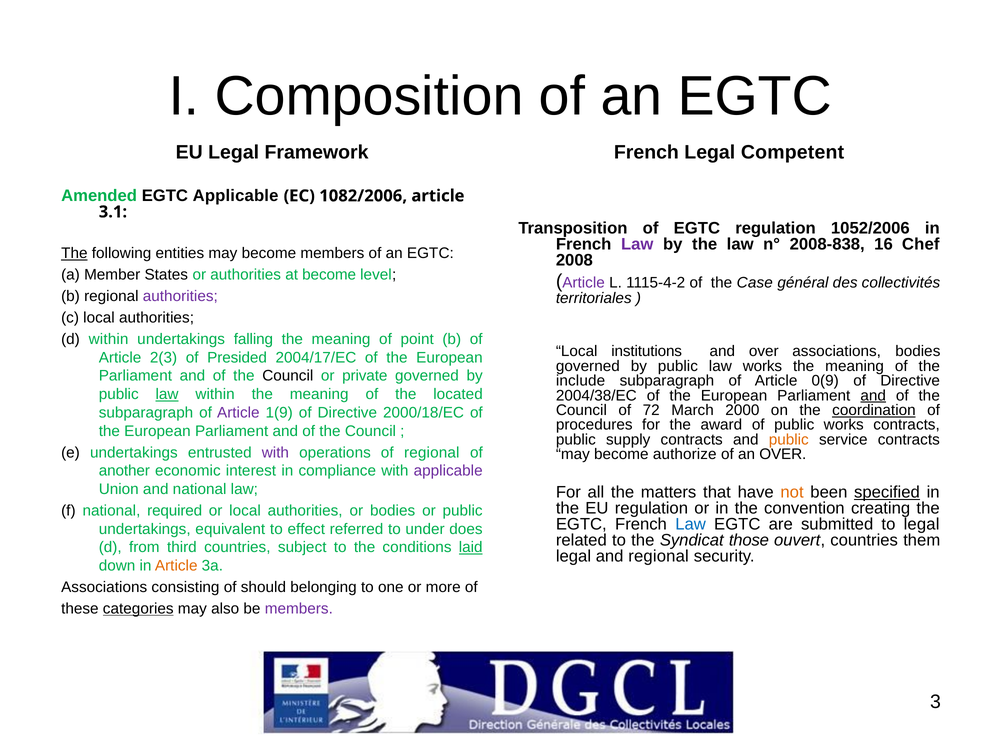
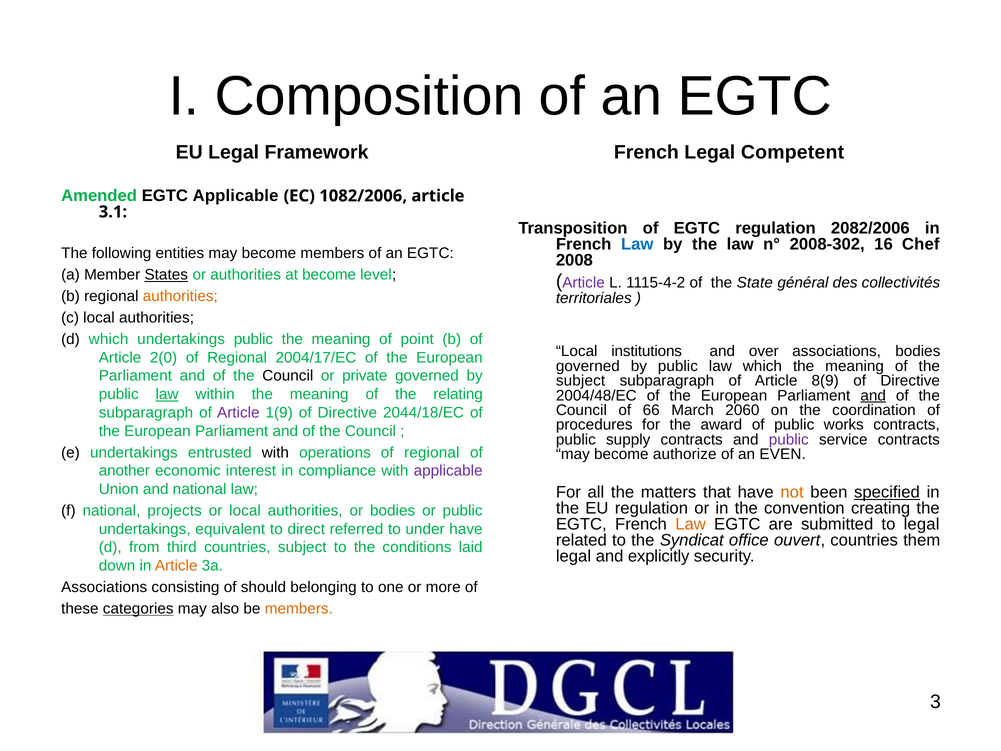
1052/2006: 1052/2006 -> 2082/2006 (870, 228)
Law colour: purple -> blue (637, 244)
2008-838: 2008-838 -> 2008-302 (827, 244)
The underline: present -> none (74, 253)
States underline: none -> present (166, 275)
Case: Case -> State (755, 283)
authorities colour: purple -> orange (180, 296)
d within: within -> which (109, 339)
undertakings falling: falling -> public (253, 339)
2(3: 2(3 -> 2(0 (164, 357)
Presided: Presided -> Regional (237, 357)
law works: works -> which (762, 366)
include: include -> subject (581, 381)
0(9: 0(9 -> 8(9 (825, 381)
located: located -> relating (458, 394)
2004/38/EC: 2004/38/EC -> 2004/48/EC (596, 395)
72: 72 -> 66 (651, 410)
2000: 2000 -> 2060 (742, 410)
coordination underline: present -> none (874, 410)
2000/18/EC: 2000/18/EC -> 2044/18/EC (424, 413)
public colour: orange -> purple (789, 439)
with colour: purple -> black (275, 452)
an OVER: OVER -> EVEN (783, 454)
required: required -> projects (175, 511)
Law colour: blue -> orange (691, 524)
effect: effect -> direct (306, 529)
under does: does -> have (466, 529)
those: those -> office (749, 540)
laid underline: present -> none (471, 547)
and regional: regional -> explicitly (659, 556)
members colour: purple -> orange (299, 608)
